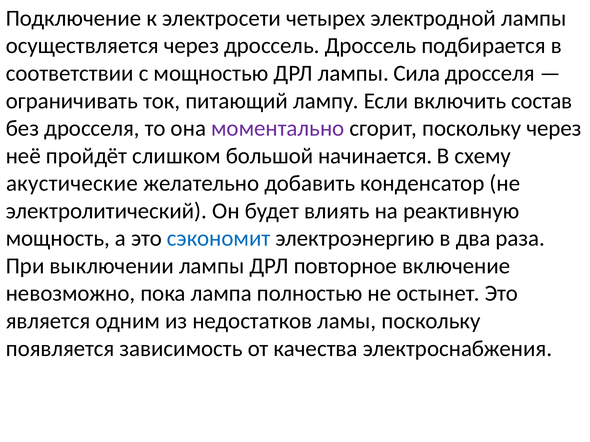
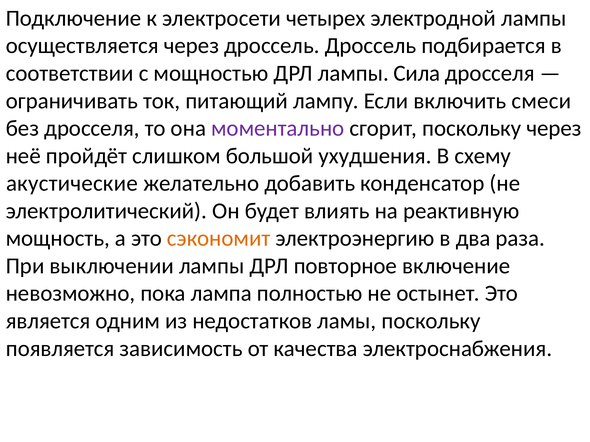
состав: состав -> смеси (541, 101)
начинается: начинается -> ухудшения (375, 156)
сэкономит colour: blue -> orange (219, 239)
